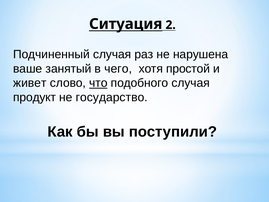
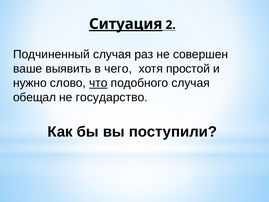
Ситуация underline: none -> present (126, 24)
нарушена: нарушена -> совершен (201, 54)
занятый: занятый -> выявить (68, 69)
живет: живет -> нужно (30, 83)
продукт: продукт -> обещал (35, 97)
